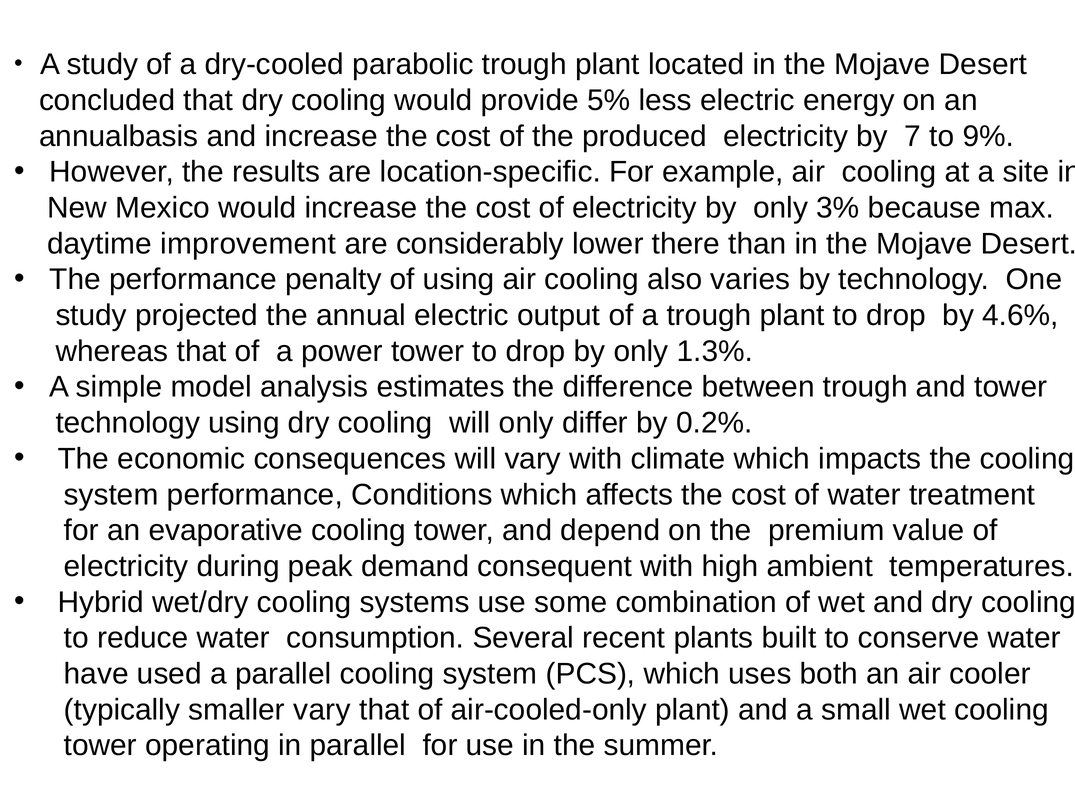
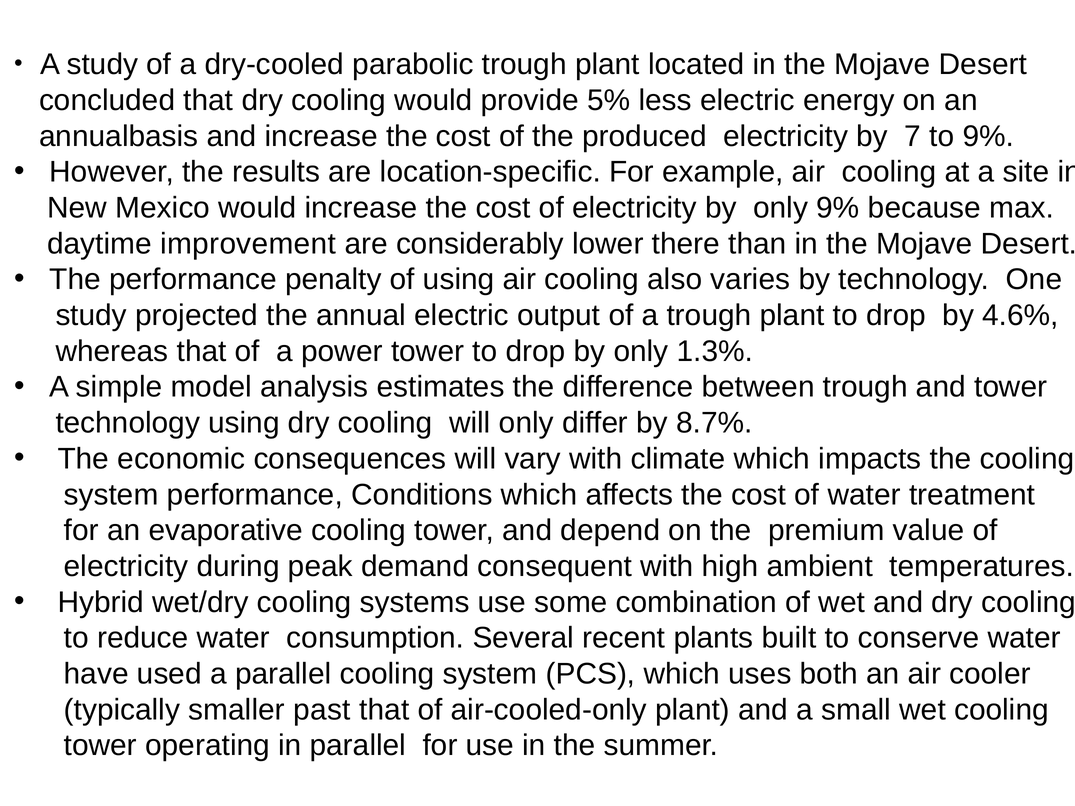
only 3%: 3% -> 9% (838, 208)
0.2%: 0.2% -> 8.7% (714, 423)
smaller vary: vary -> past (322, 710)
